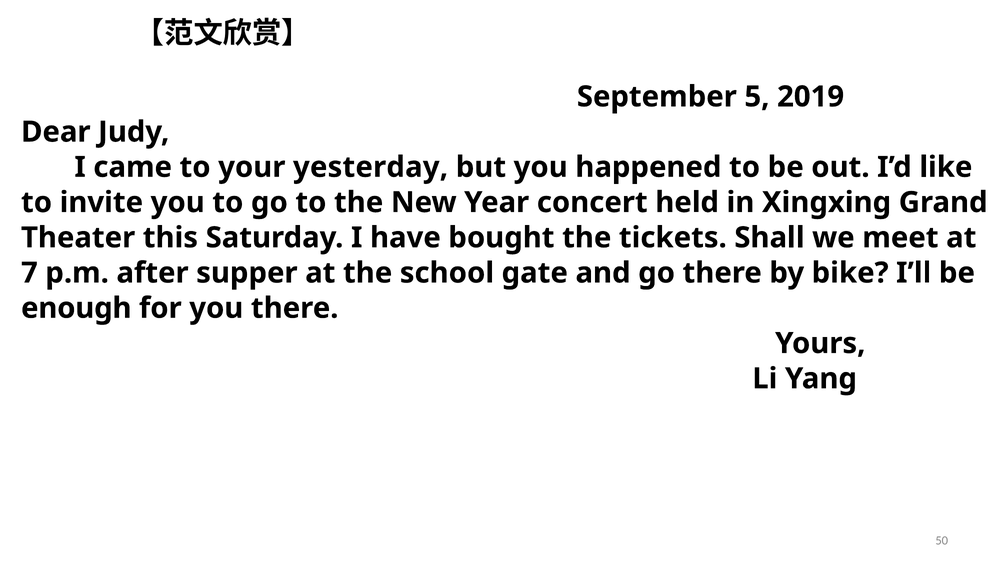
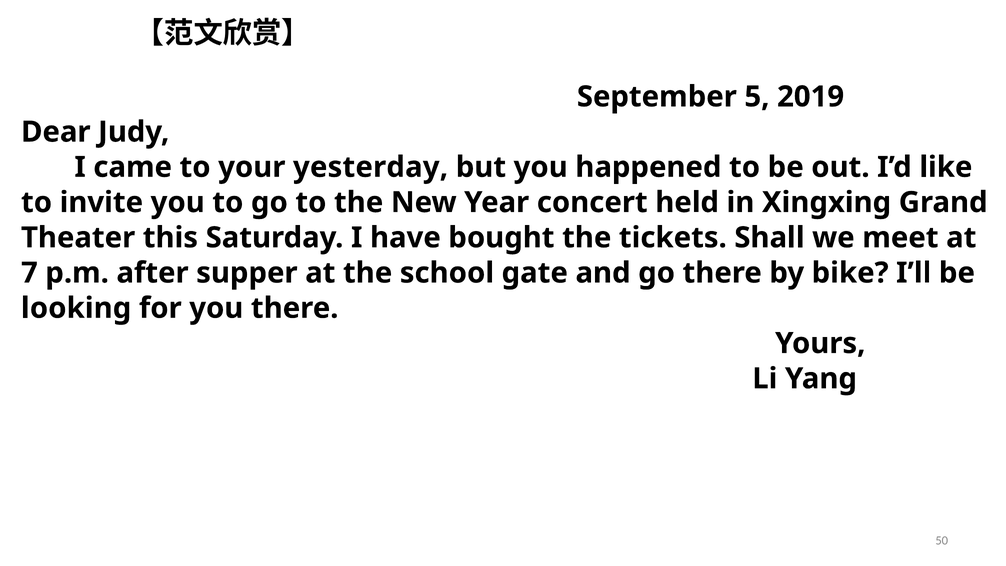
enough: enough -> looking (76, 308)
